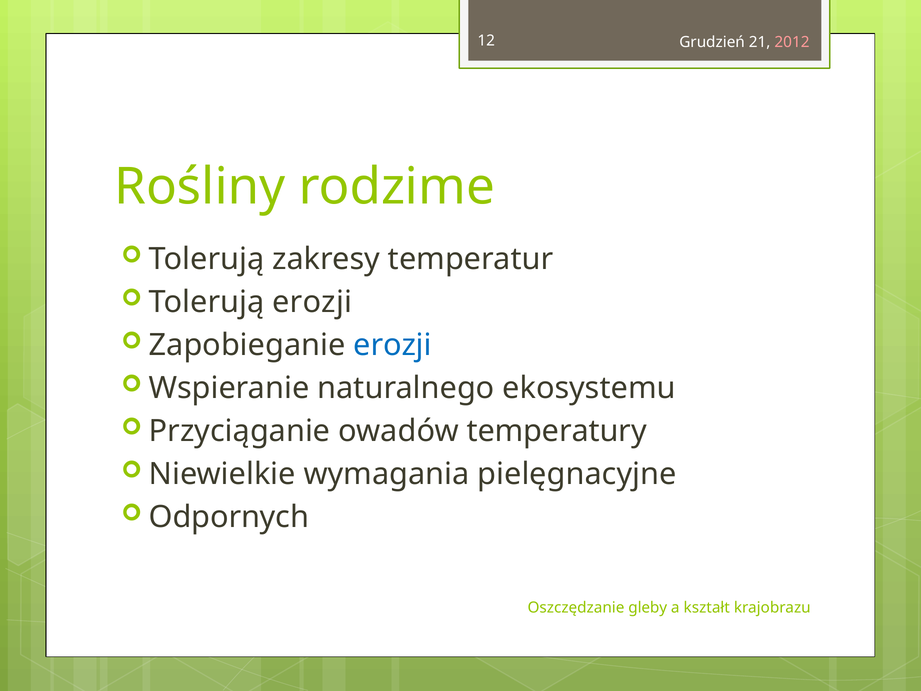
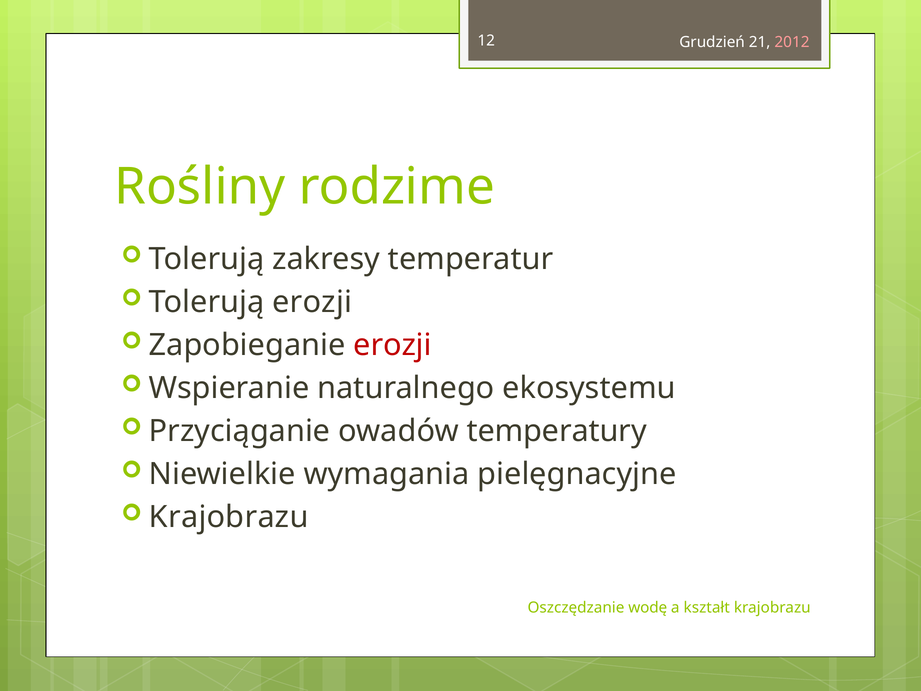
erozji colour: blue -> red (392, 345)
Odpornych: Odpornych -> Krajobrazu (229, 517)
gleby: gleby -> wodę (648, 608)
